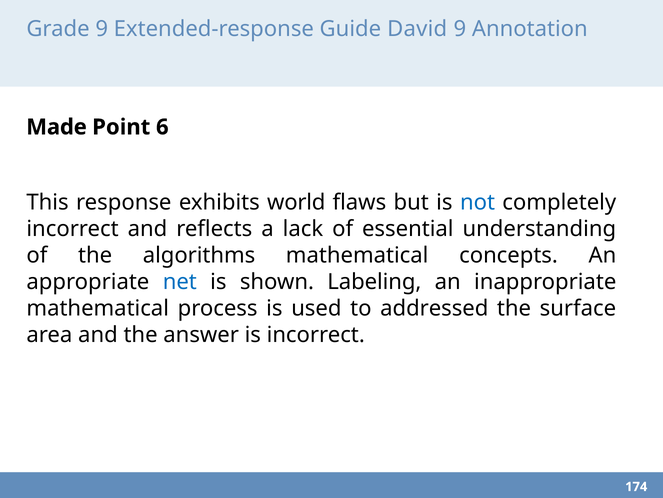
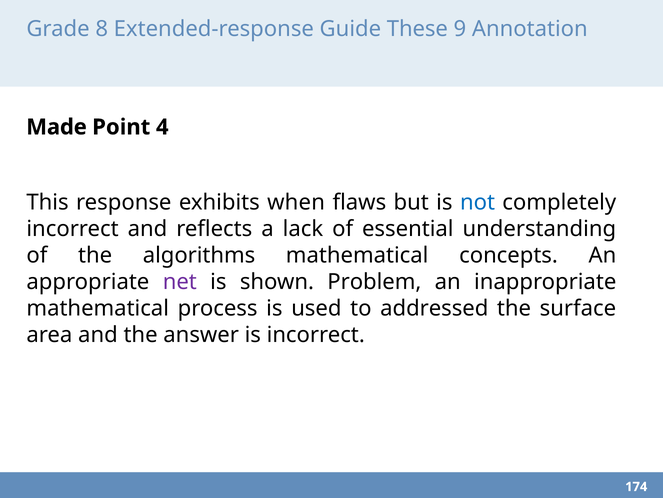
Grade 9: 9 -> 8 (102, 29)
David: David -> These (417, 29)
6: 6 -> 4 (162, 127)
world: world -> when (296, 202)
net colour: blue -> purple (180, 282)
Labeling: Labeling -> Problem (374, 282)
